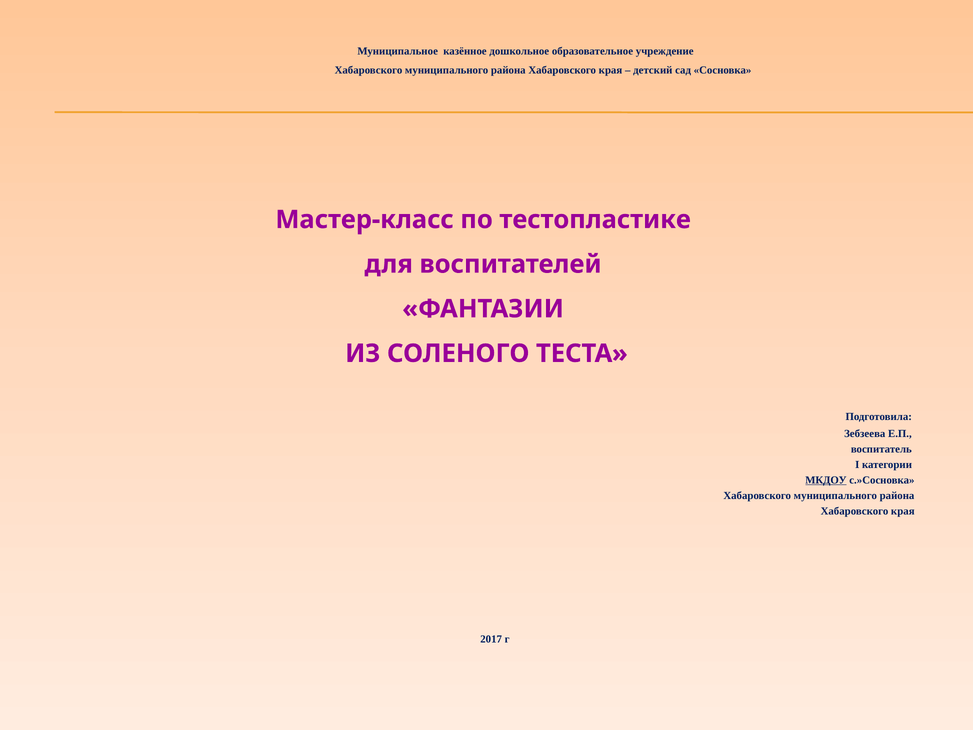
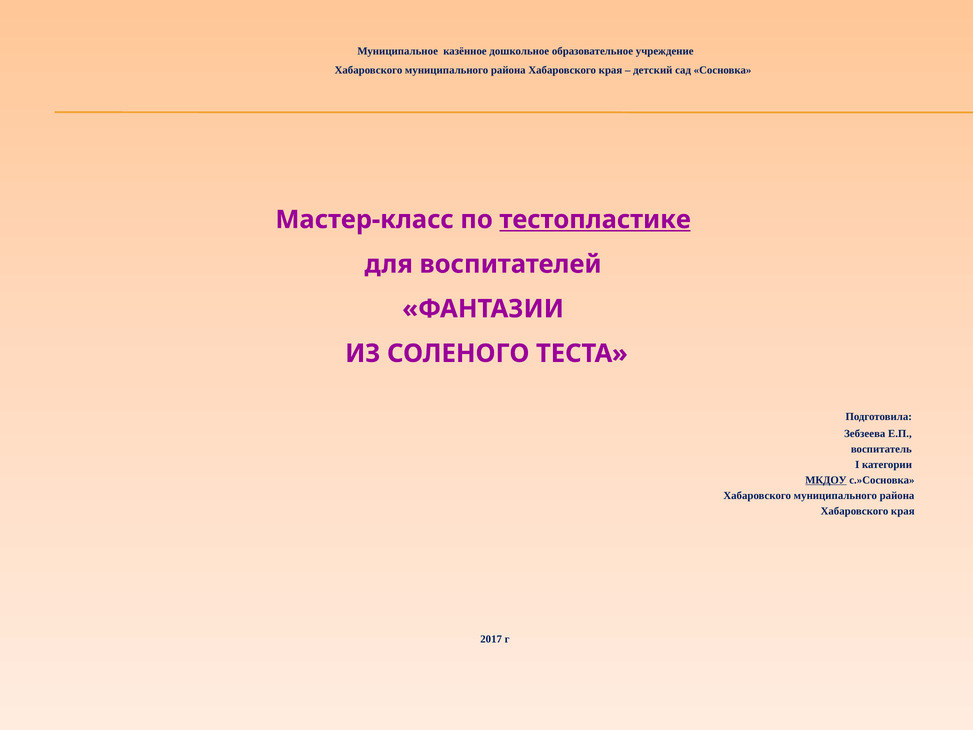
тестопластике underline: none -> present (595, 220)
